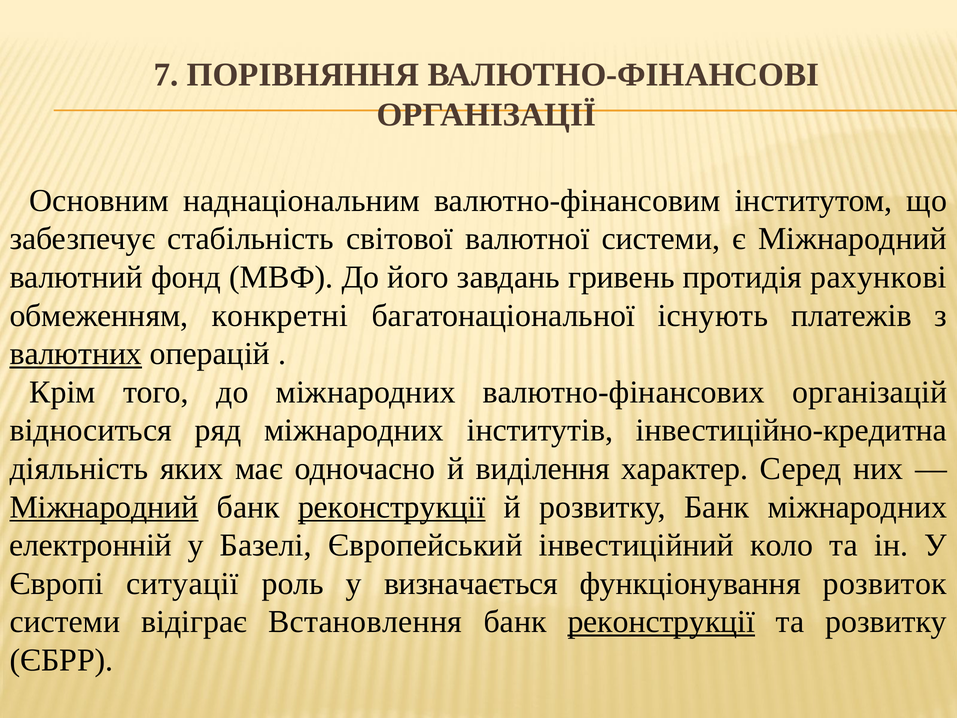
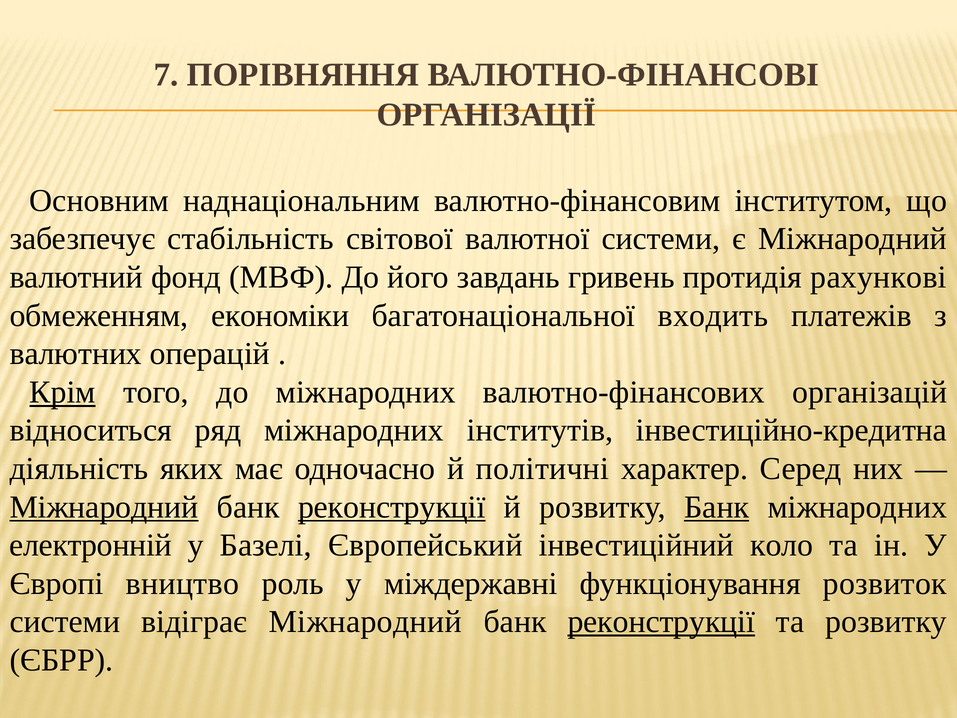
конкретні: конкретні -> економіки (280, 315)
існують: існують -> входить (713, 315)
валютних underline: present -> none (76, 354)
Крім underline: none -> present (63, 392)
виділення: виділення -> політичні (543, 469)
Банк underline: none -> present (717, 507)
ситуації: ситуації -> вництво (182, 583)
визначається: визначається -> міждержавні (471, 583)
відіграє Встановлення: Встановлення -> Міжнародний (365, 622)
